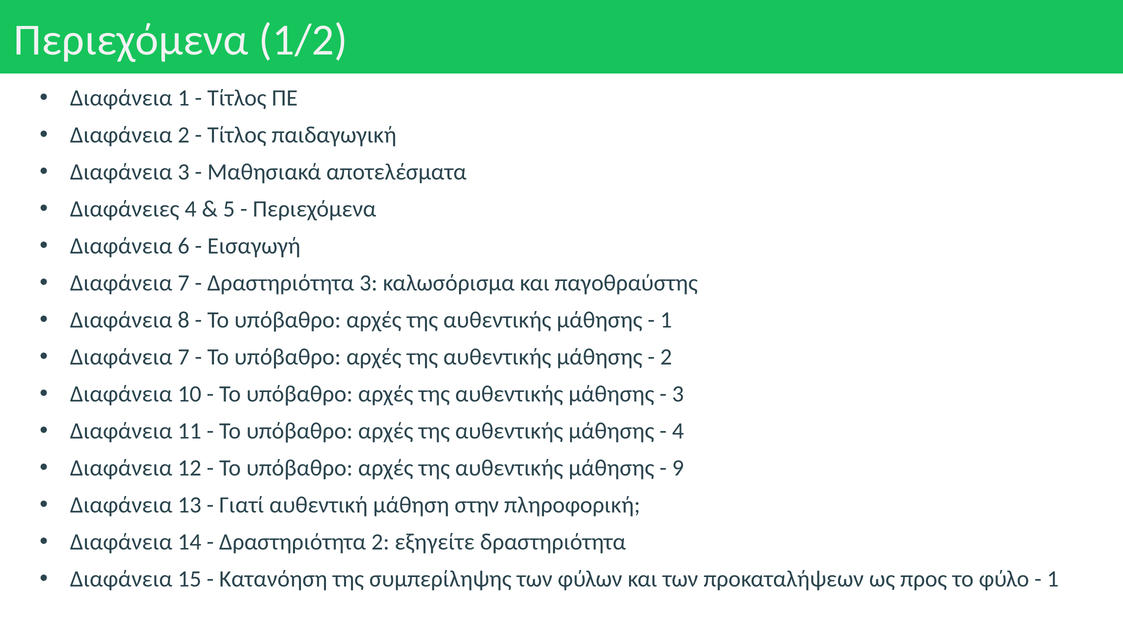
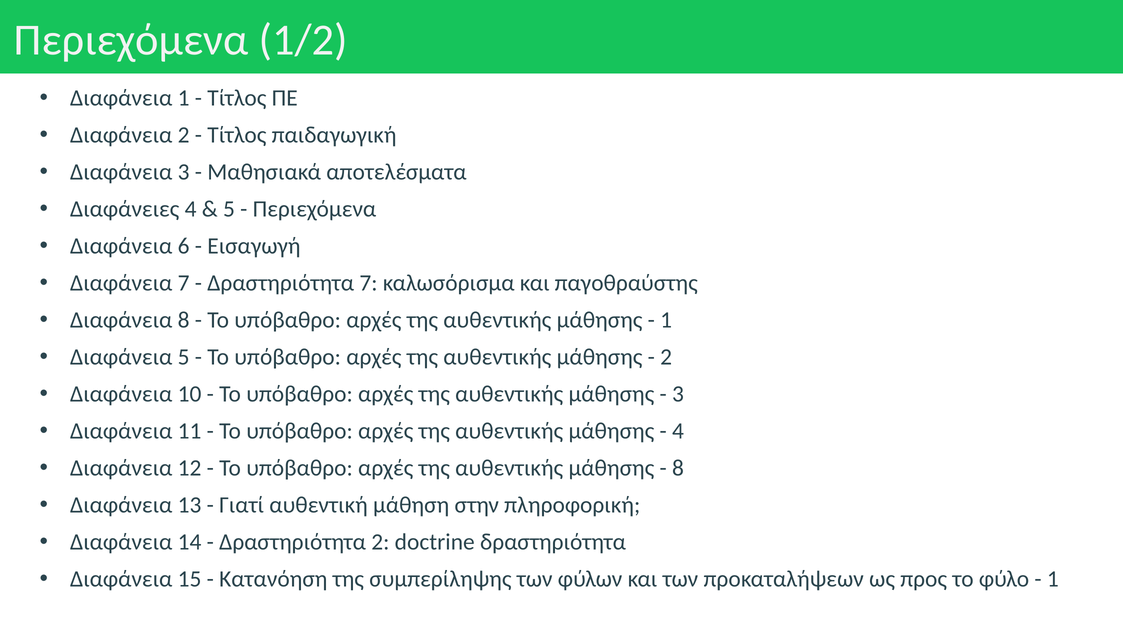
Δραστηριότητα 3: 3 -> 7 (368, 283)
7: 7 -> 5 (184, 357)
9: 9 -> 8 (678, 468)
εξηγείτε: εξηγείτε -> doctrine (435, 542)
